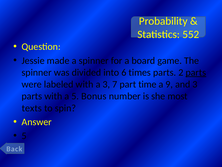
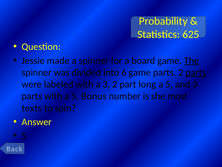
552: 552 -> 625 (191, 34)
The underline: none -> present (192, 60)
6 times: times -> game (140, 72)
3 7: 7 -> 2 (115, 84)
time: time -> long (147, 84)
9: 9 -> 5 (169, 84)
